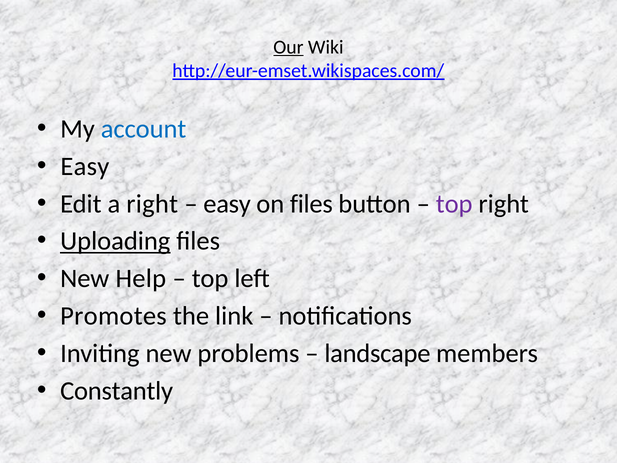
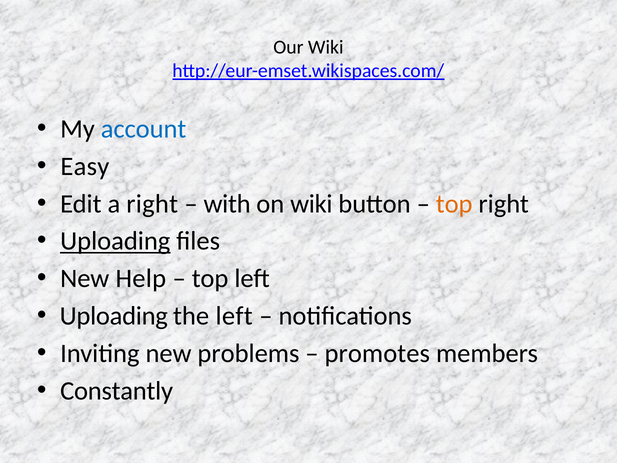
Our underline: present -> none (288, 47)
easy: easy -> with (227, 204)
on files: files -> wiki (311, 204)
top colour: purple -> orange (454, 204)
Promotes: Promotes -> Uploading (114, 316)
the link: link -> left (234, 316)
landscape: landscape -> promotes (377, 353)
